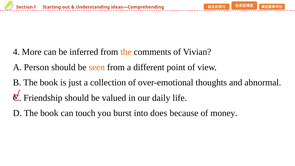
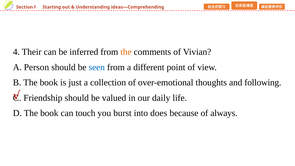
More: More -> Their (32, 52)
seen colour: orange -> blue (97, 67)
abnormal: abnormal -> following (263, 82)
money: money -> always (224, 113)
